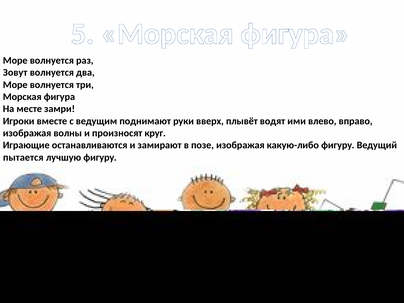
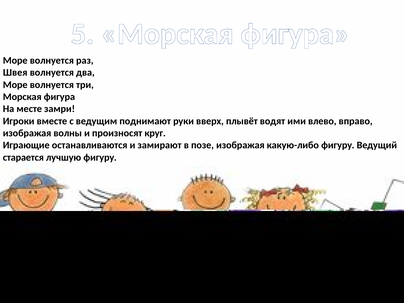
Зовут: Зовут -> Швея (15, 73)
пытается: пытается -> старается (23, 157)
